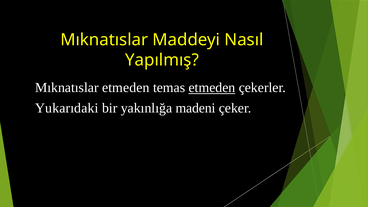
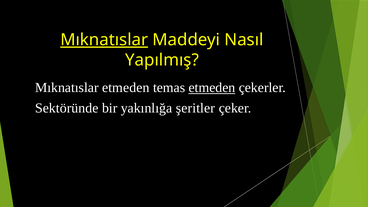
Mıknatıslar underline: none -> present (104, 40)
Yukarıdaki: Yukarıdaki -> Sektöründe (67, 108)
madeni: madeni -> şeritler (195, 108)
